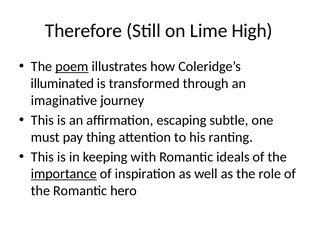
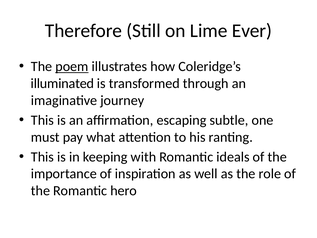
High: High -> Ever (252, 31)
thing: thing -> what (101, 137)
importance underline: present -> none (64, 174)
